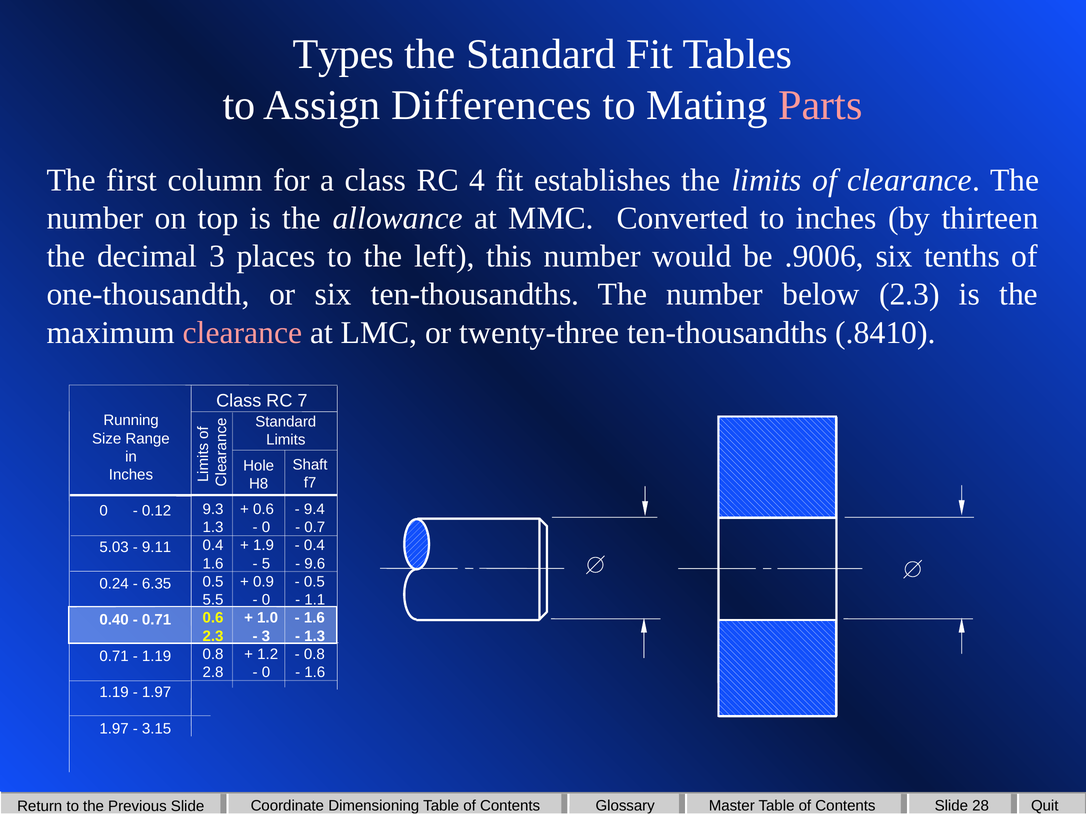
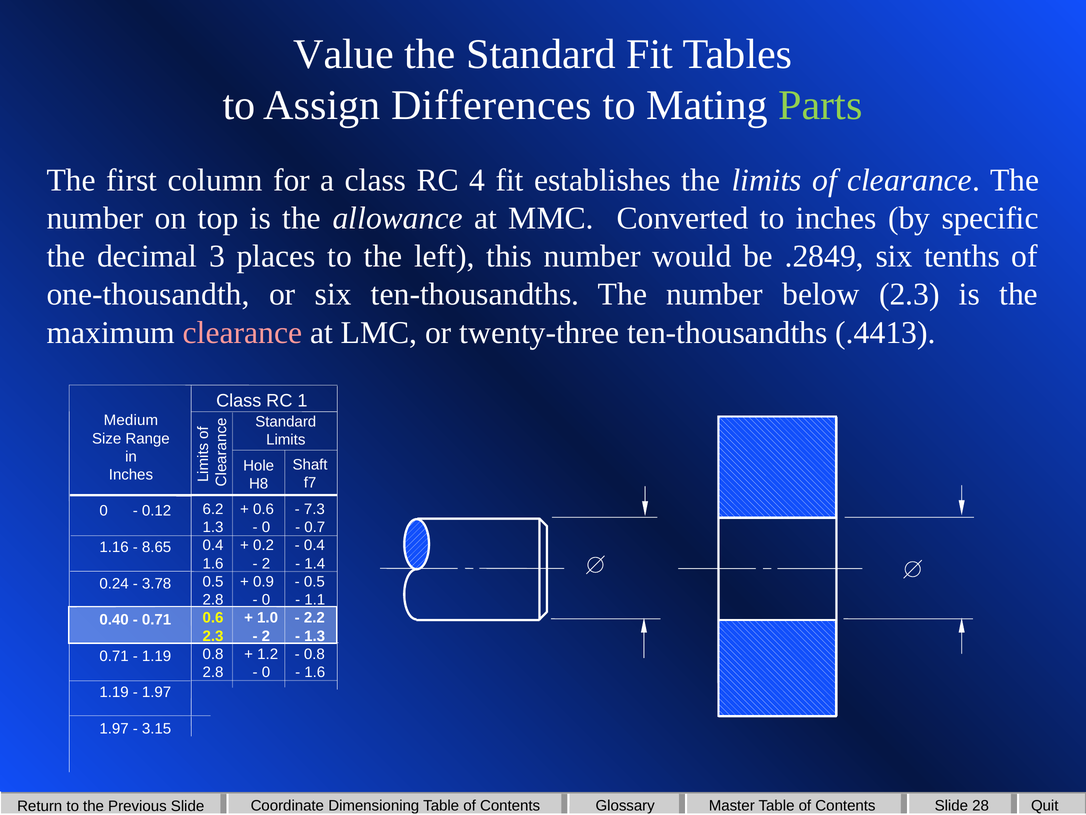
Types: Types -> Value (343, 55)
Parts colour: pink -> light green (820, 105)
thirteen: thirteen -> specific (990, 218)
.9006: .9006 -> .2849 (824, 256)
.8410: .8410 -> .4413 (886, 332)
7: 7 -> 1 (302, 401)
Running: Running -> Medium (131, 420)
9.3: 9.3 -> 6.2 (213, 509)
9.4: 9.4 -> 7.3 (314, 509)
1.9: 1.9 -> 0.2 (264, 545)
5.03: 5.03 -> 1.16 (114, 547)
9.11: 9.11 -> 8.65 (157, 547)
5: 5 -> 2 (266, 563)
9.6: 9.6 -> 1.4 (315, 563)
6.35: 6.35 -> 3.78 (157, 583)
5.5: 5.5 -> 2.8 (213, 599)
1.6: 1.6 -> 2.2 (314, 618)
3: 3 -> 2 (266, 636)
